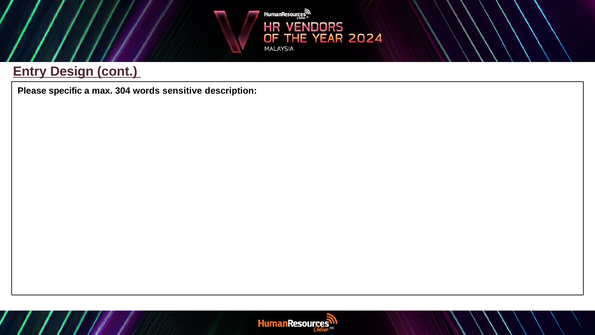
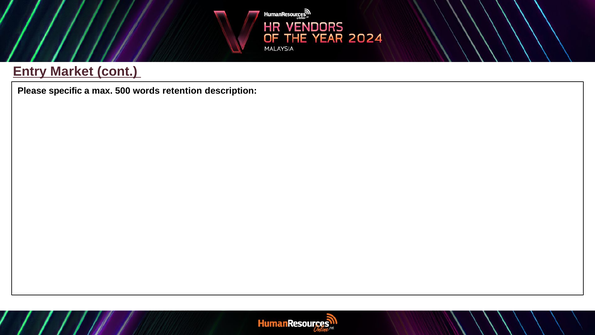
Design: Design -> Market (72, 71)
304: 304 -> 500 (123, 91)
sensitive: sensitive -> retention (182, 91)
